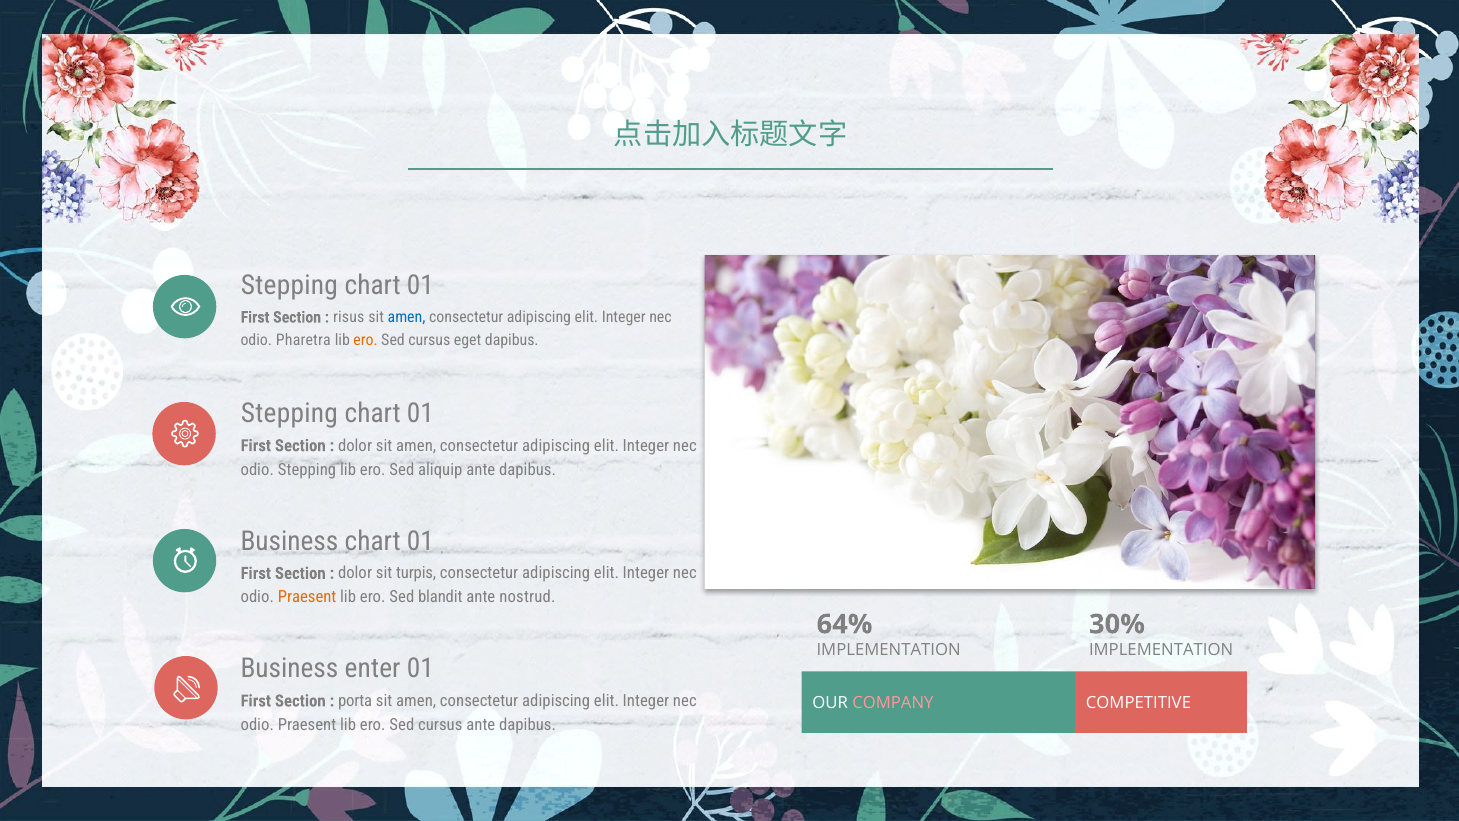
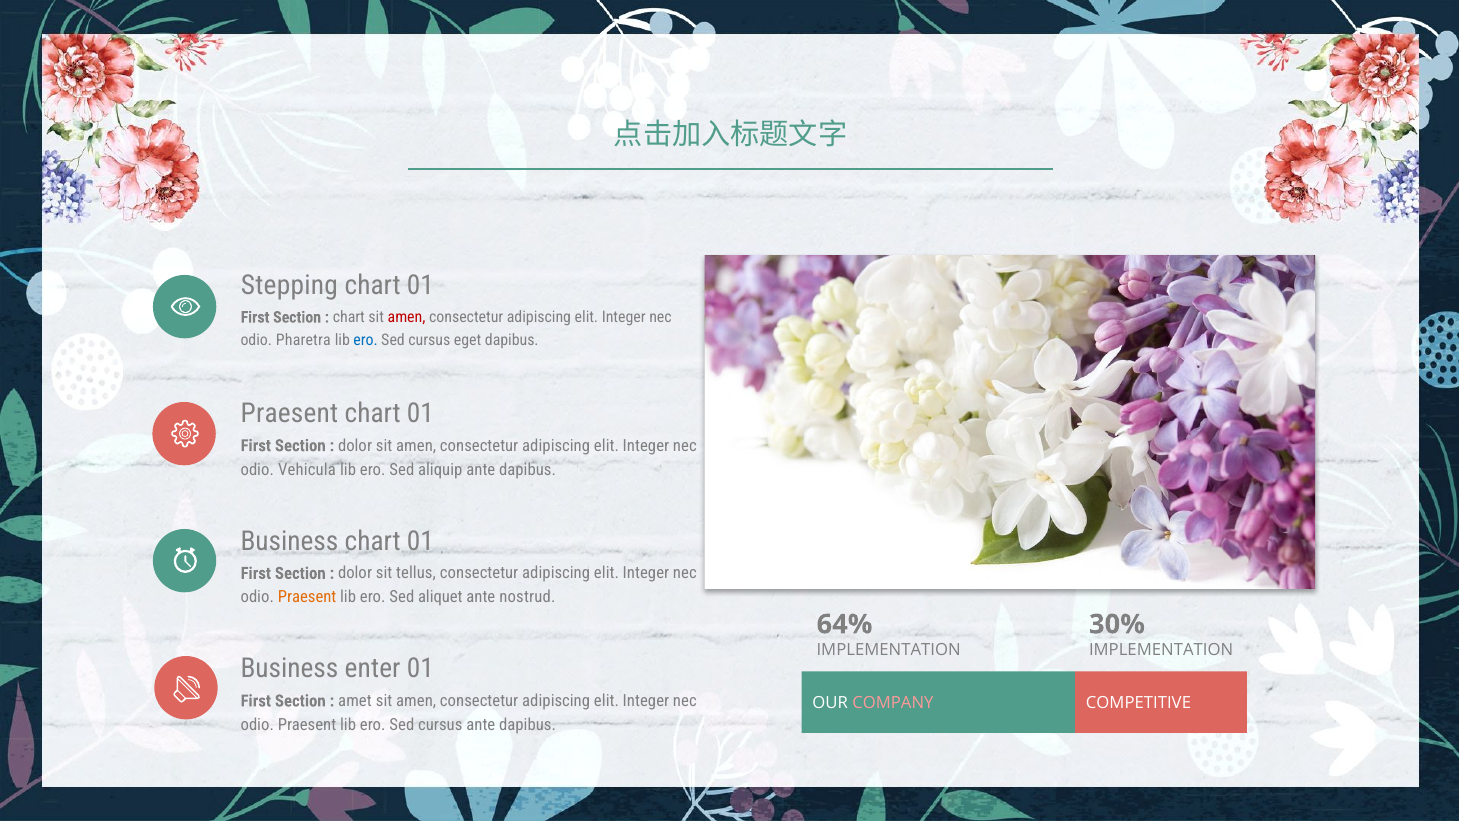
risus: risus -> chart (349, 317)
amen colour: blue -> red (407, 317)
ero colour: orange -> blue (366, 340)
Stepping: Stepping -> Praesent (289, 414)
odio Stepping: Stepping -> Vehicula (307, 470)
turpis: turpis -> tellus (416, 573)
blandit: blandit -> aliquet (440, 597)
porta: porta -> amet (355, 701)
